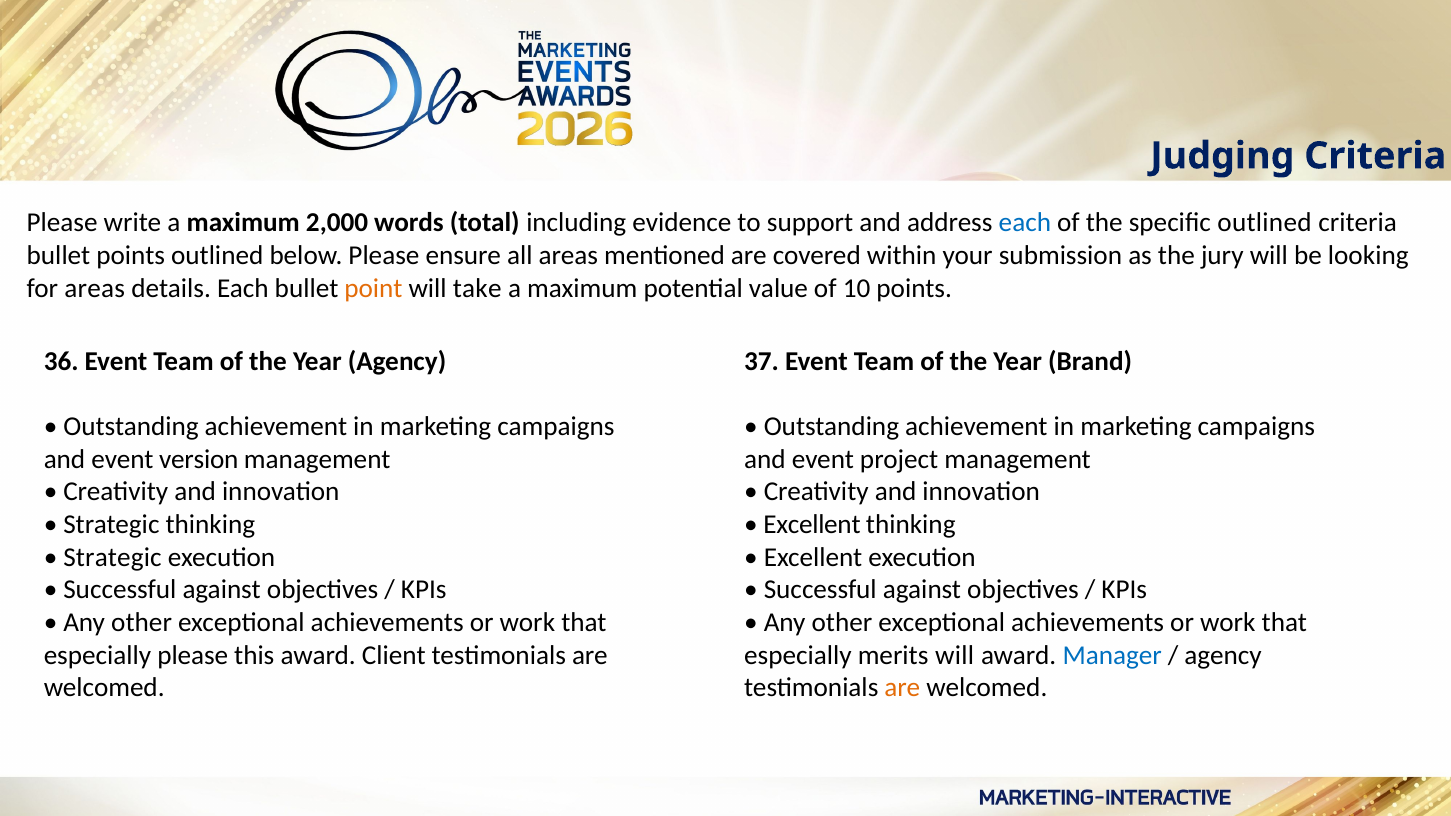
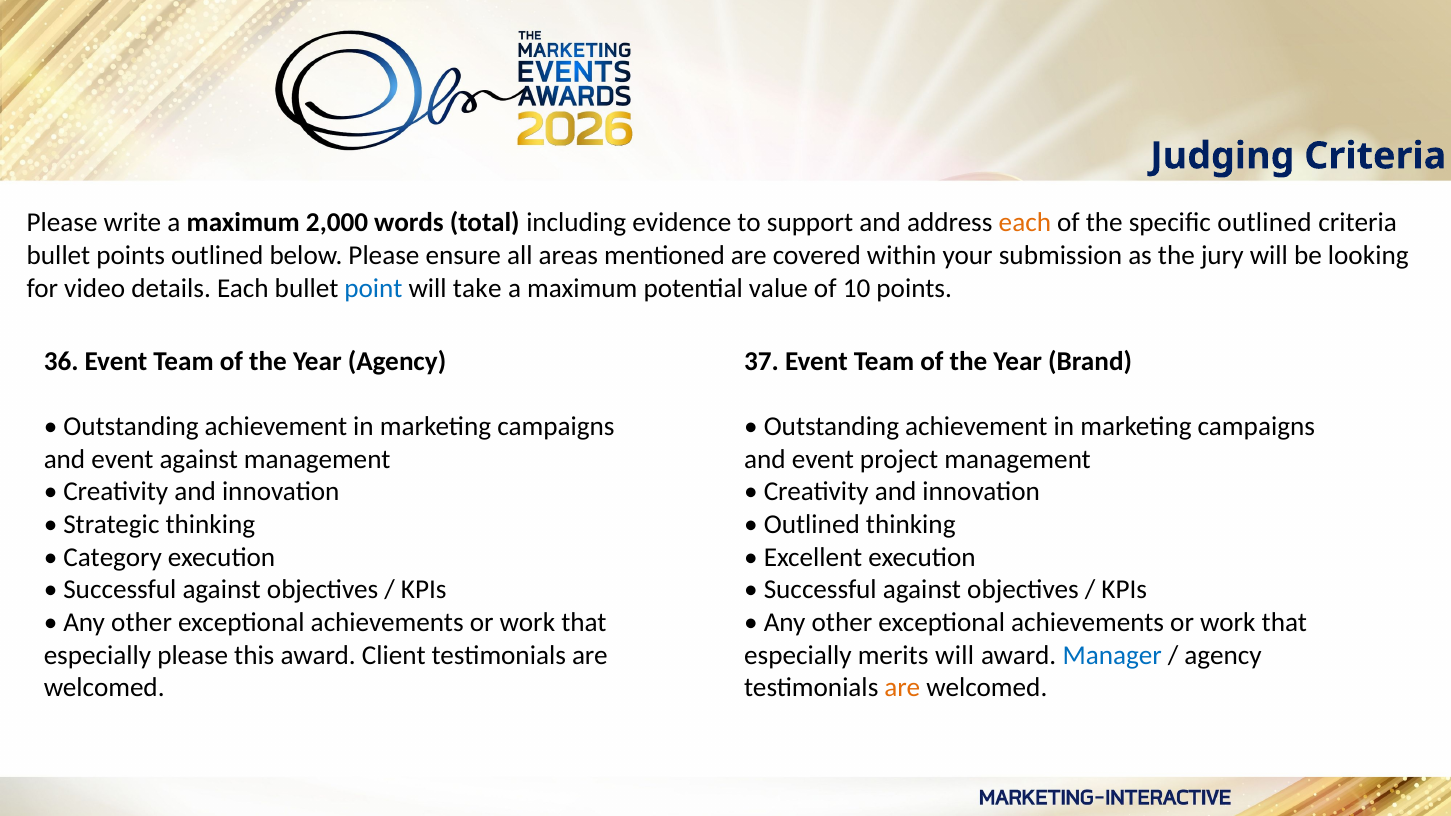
each colour: blue -> orange (1025, 223)
for areas: areas -> video (95, 288)
point colour: orange -> blue (373, 288)
event version: version -> against (199, 459)
Excellent: Excellent -> Outlined (812, 525)
Strategic: Strategic -> Category (113, 557)
